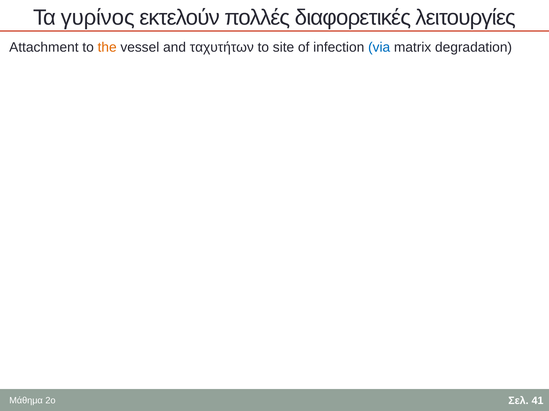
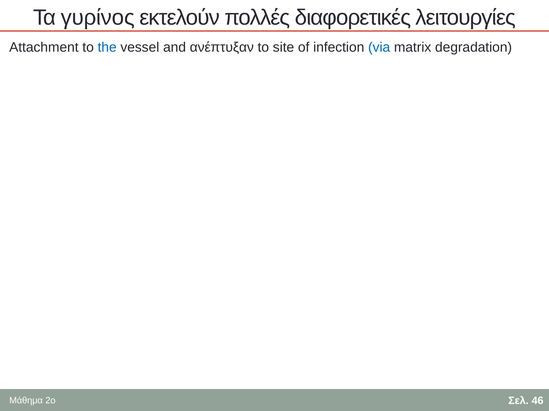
the colour: orange -> blue (107, 47)
ταχυτήτων: ταχυτήτων -> ανέπτυξαν (222, 47)
41: 41 -> 46 (538, 402)
